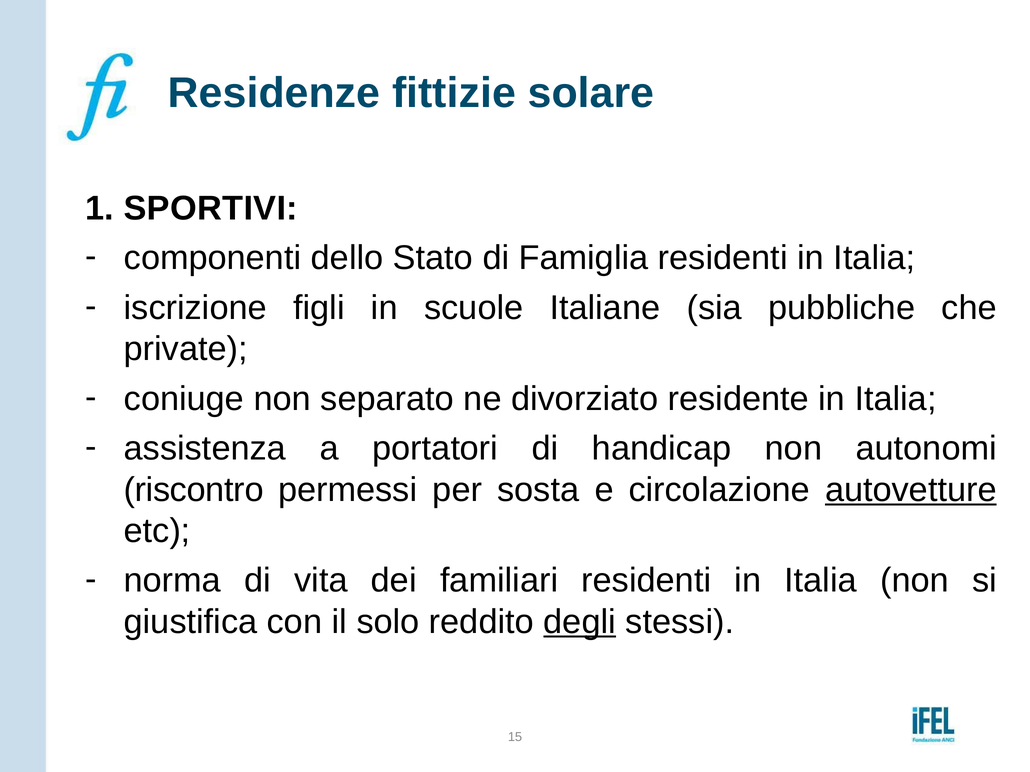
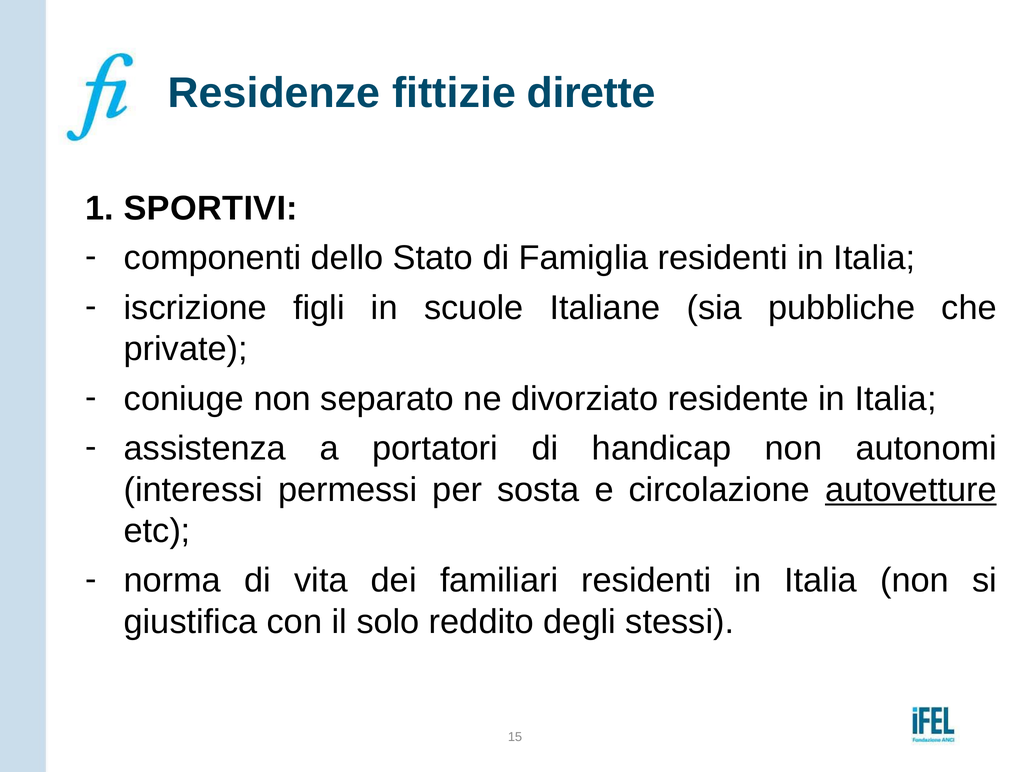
solare: solare -> dirette (591, 93)
riscontro: riscontro -> interessi (193, 490)
degli underline: present -> none (580, 622)
